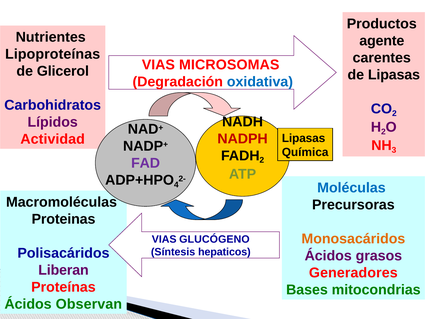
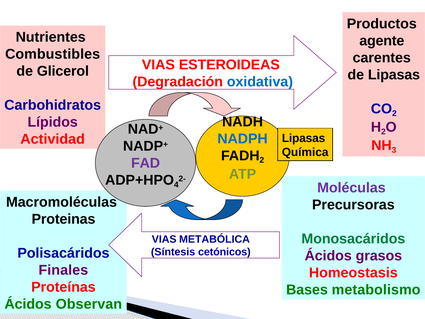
Lipoproteínas: Lipoproteínas -> Combustibles (53, 54)
MICROSOMAS: MICROSOMAS -> ESTEROIDEAS (229, 65)
NADPH colour: red -> blue (243, 139)
Moléculas colour: blue -> purple (351, 188)
Monosacáridos colour: orange -> green (353, 239)
GLUCÓGENO: GLUCÓGENO -> METABÓLICA (214, 239)
hepaticos: hepaticos -> cetónicos (224, 252)
Liberan: Liberan -> Finales (63, 270)
Generadores: Generadores -> Homeostasis (353, 273)
mitocondrias: mitocondrias -> metabolismo (376, 290)
